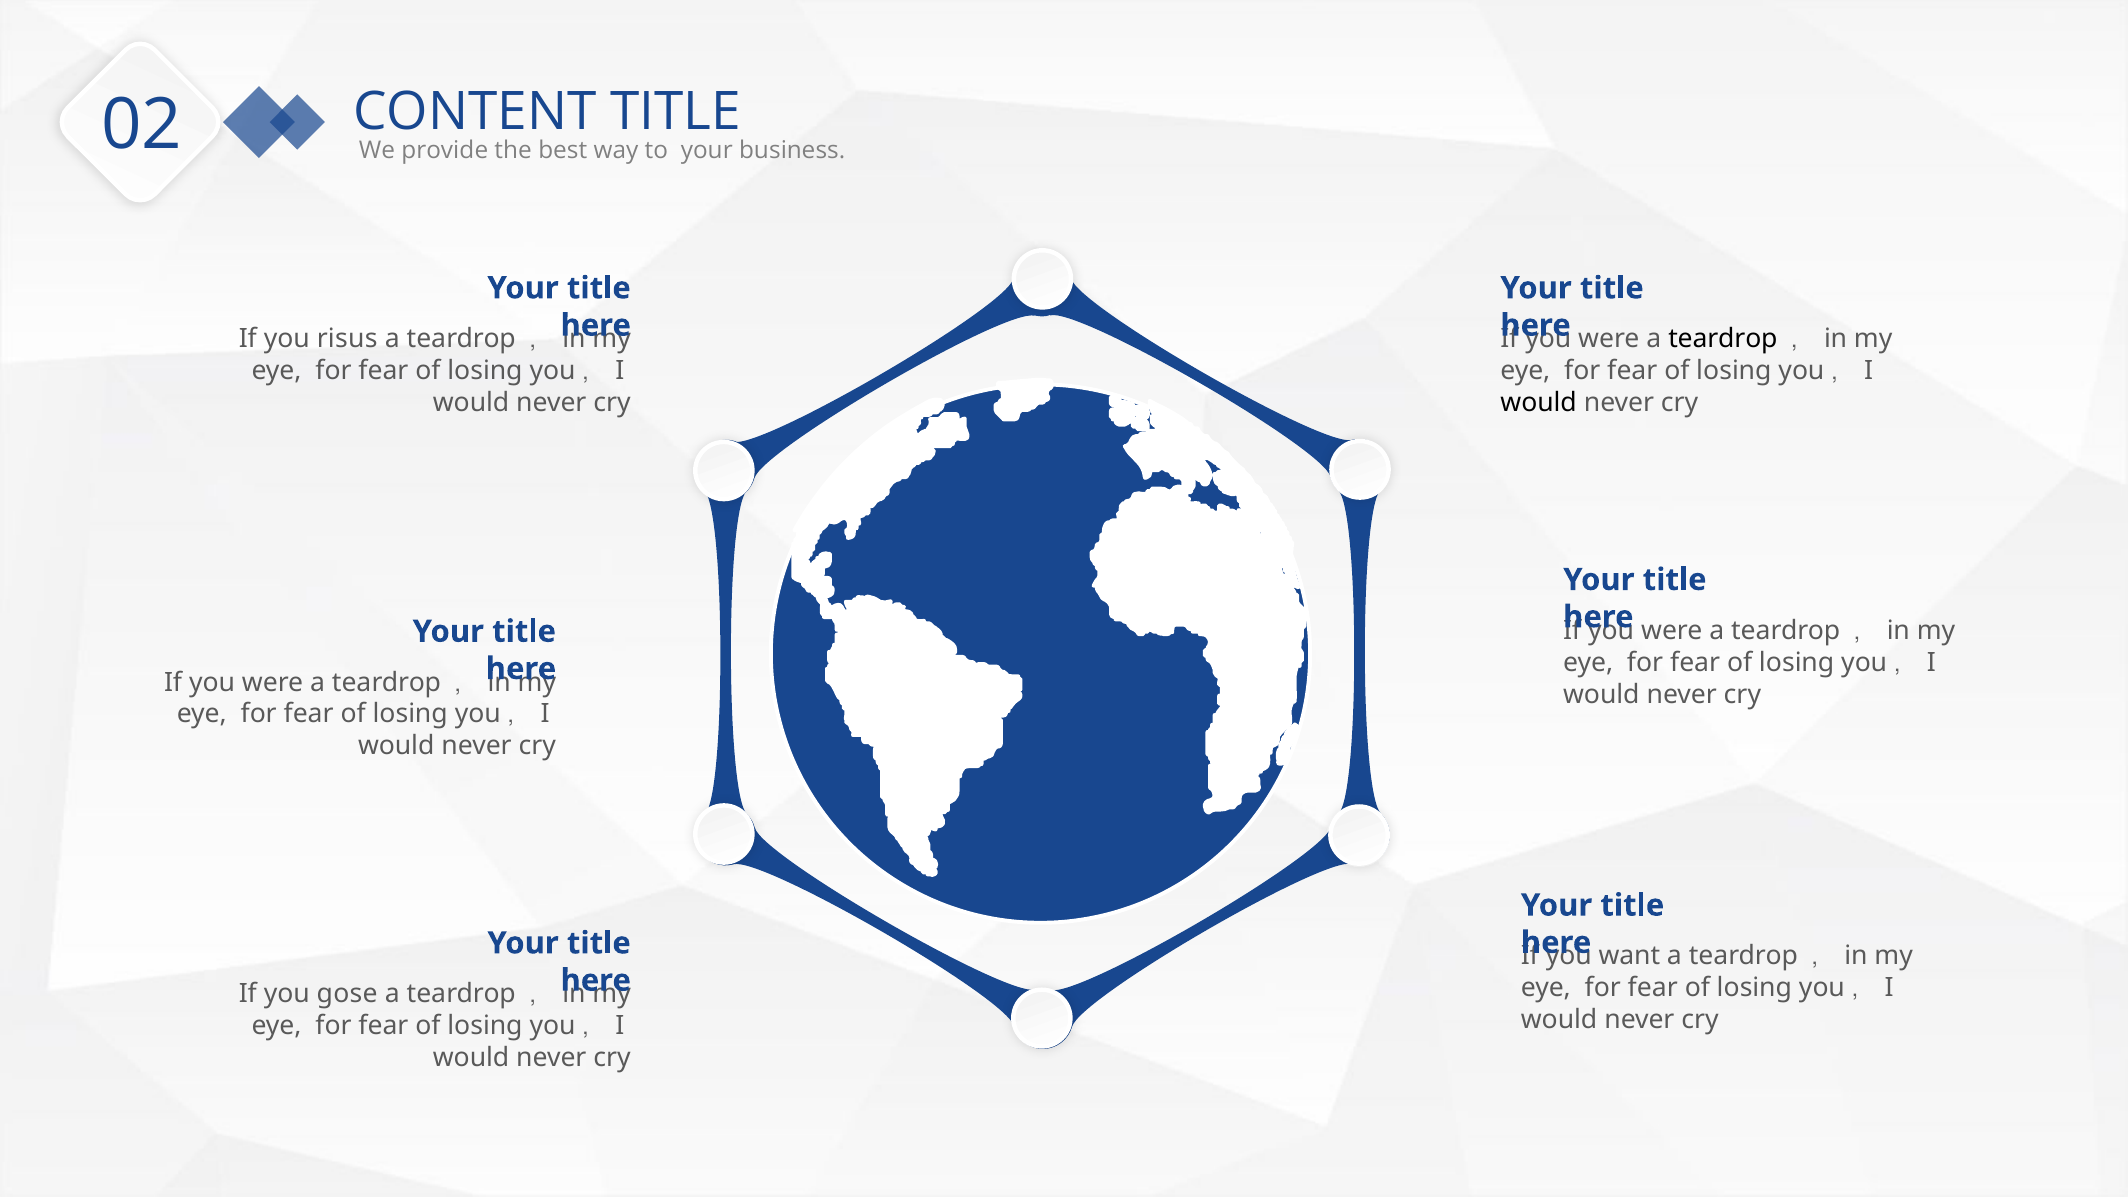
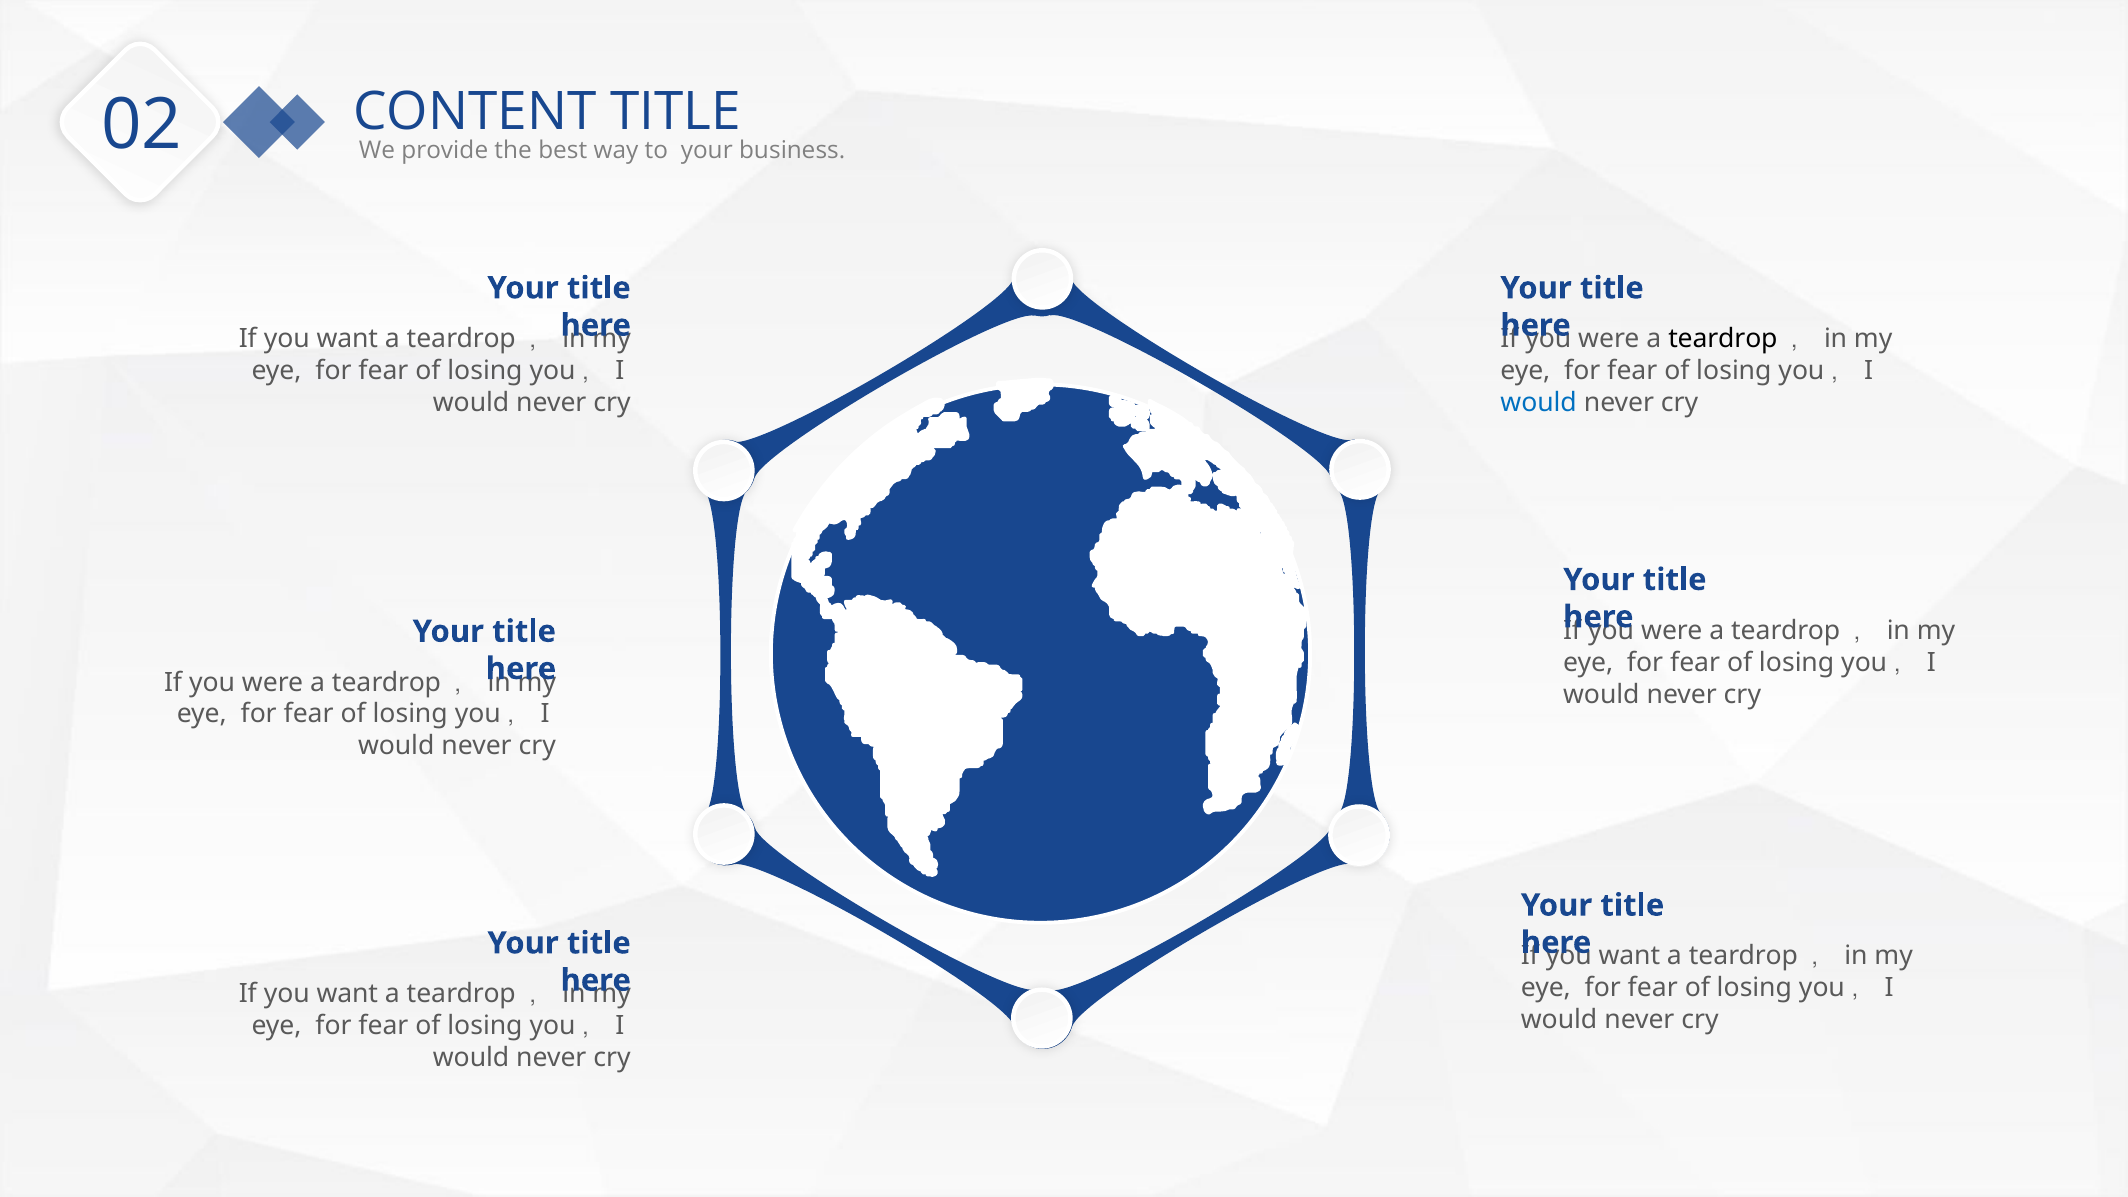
risus: risus -> want (347, 339)
would colour: black -> blue (1539, 403)
gose: gose -> want (347, 994)
